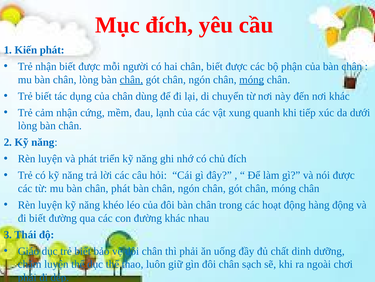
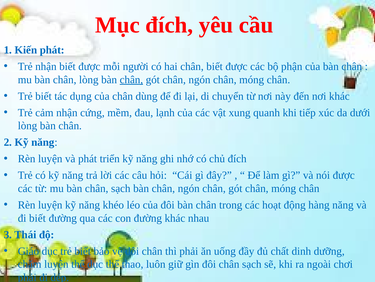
móng underline: present -> none (252, 79)
bàn chân phát: phát -> sạch (121, 188)
hàng động: động -> năng (343, 204)
